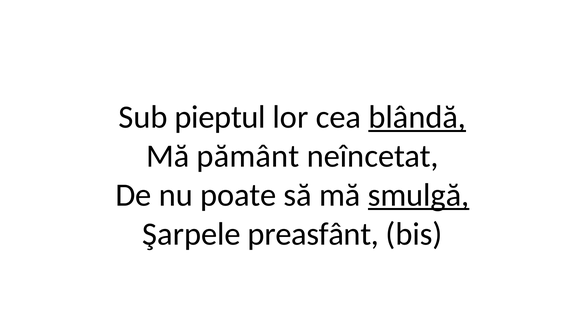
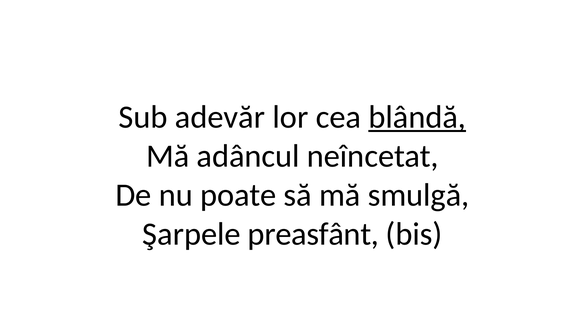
pieptul: pieptul -> adevăr (220, 117)
pământ: pământ -> adâncul (248, 156)
smulgă underline: present -> none (419, 195)
